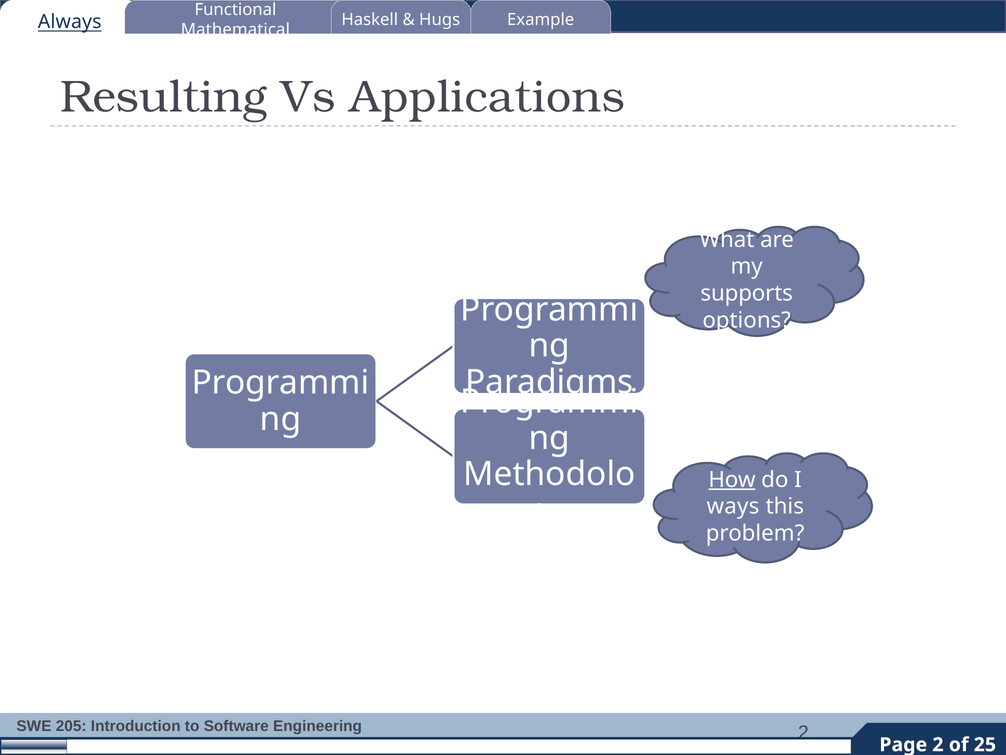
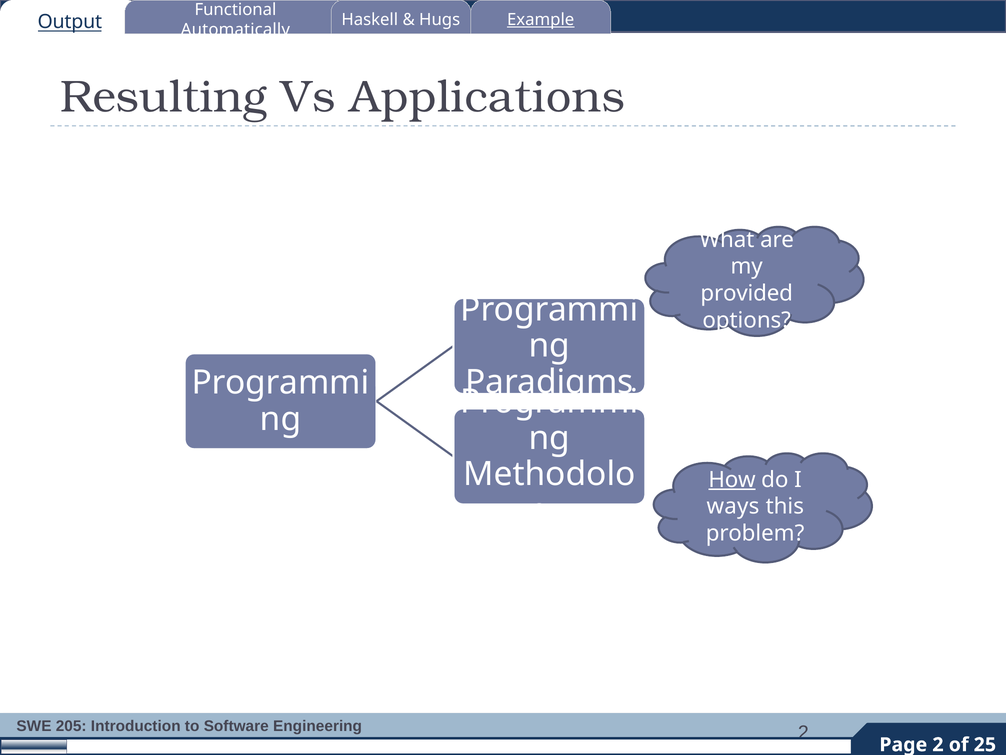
Example underline: none -> present (541, 20)
Always: Always -> Output (70, 22)
Mathematical: Mathematical -> Automatically (235, 30)
supports: supports -> provided (747, 293)
